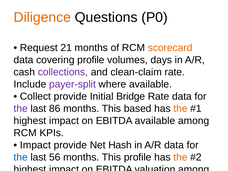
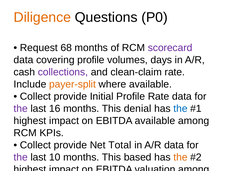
21: 21 -> 68 (66, 48)
scorecard colour: orange -> purple (170, 48)
payer-split colour: purple -> orange (72, 84)
Initial Bridge: Bridge -> Profile (131, 96)
86: 86 -> 16 (55, 109)
This based: based -> denial (138, 109)
the colour: orange -> blue (180, 109)
Impact: Impact -> Collect (35, 145)
Hash: Hash -> Total (120, 145)
the colour: blue -> purple (21, 157)
56: 56 -> 10 (55, 157)
This profile: profile -> based (138, 157)
